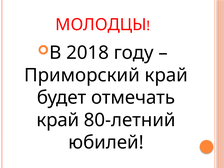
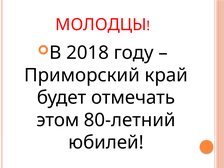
край: край -> этом (58, 120)
